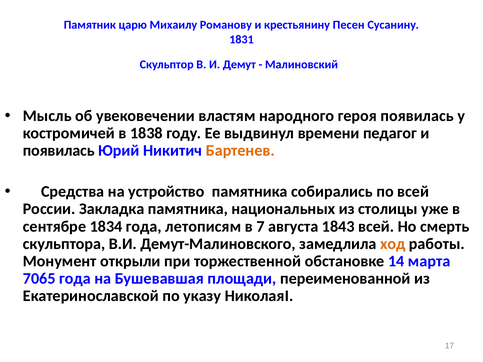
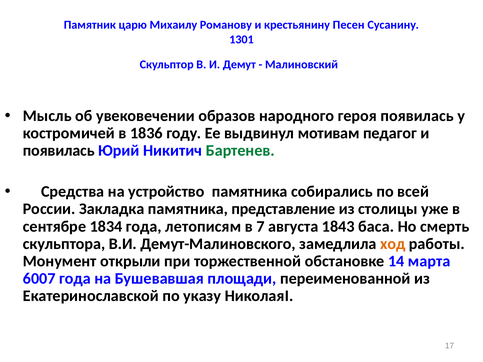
1831: 1831 -> 1301 (241, 39)
властям: властям -> образов (227, 116)
1838: 1838 -> 1836 (146, 133)
времени: времени -> мотивам (329, 133)
Бартенев colour: orange -> green (240, 151)
национальных: национальных -> представление (283, 209)
1843 всей: всей -> баса (376, 227)
7065: 7065 -> 6007 (39, 279)
